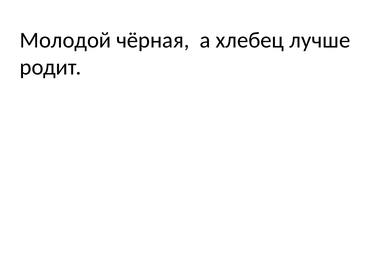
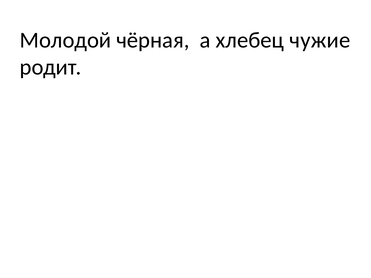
лучше: лучше -> чужие (320, 40)
